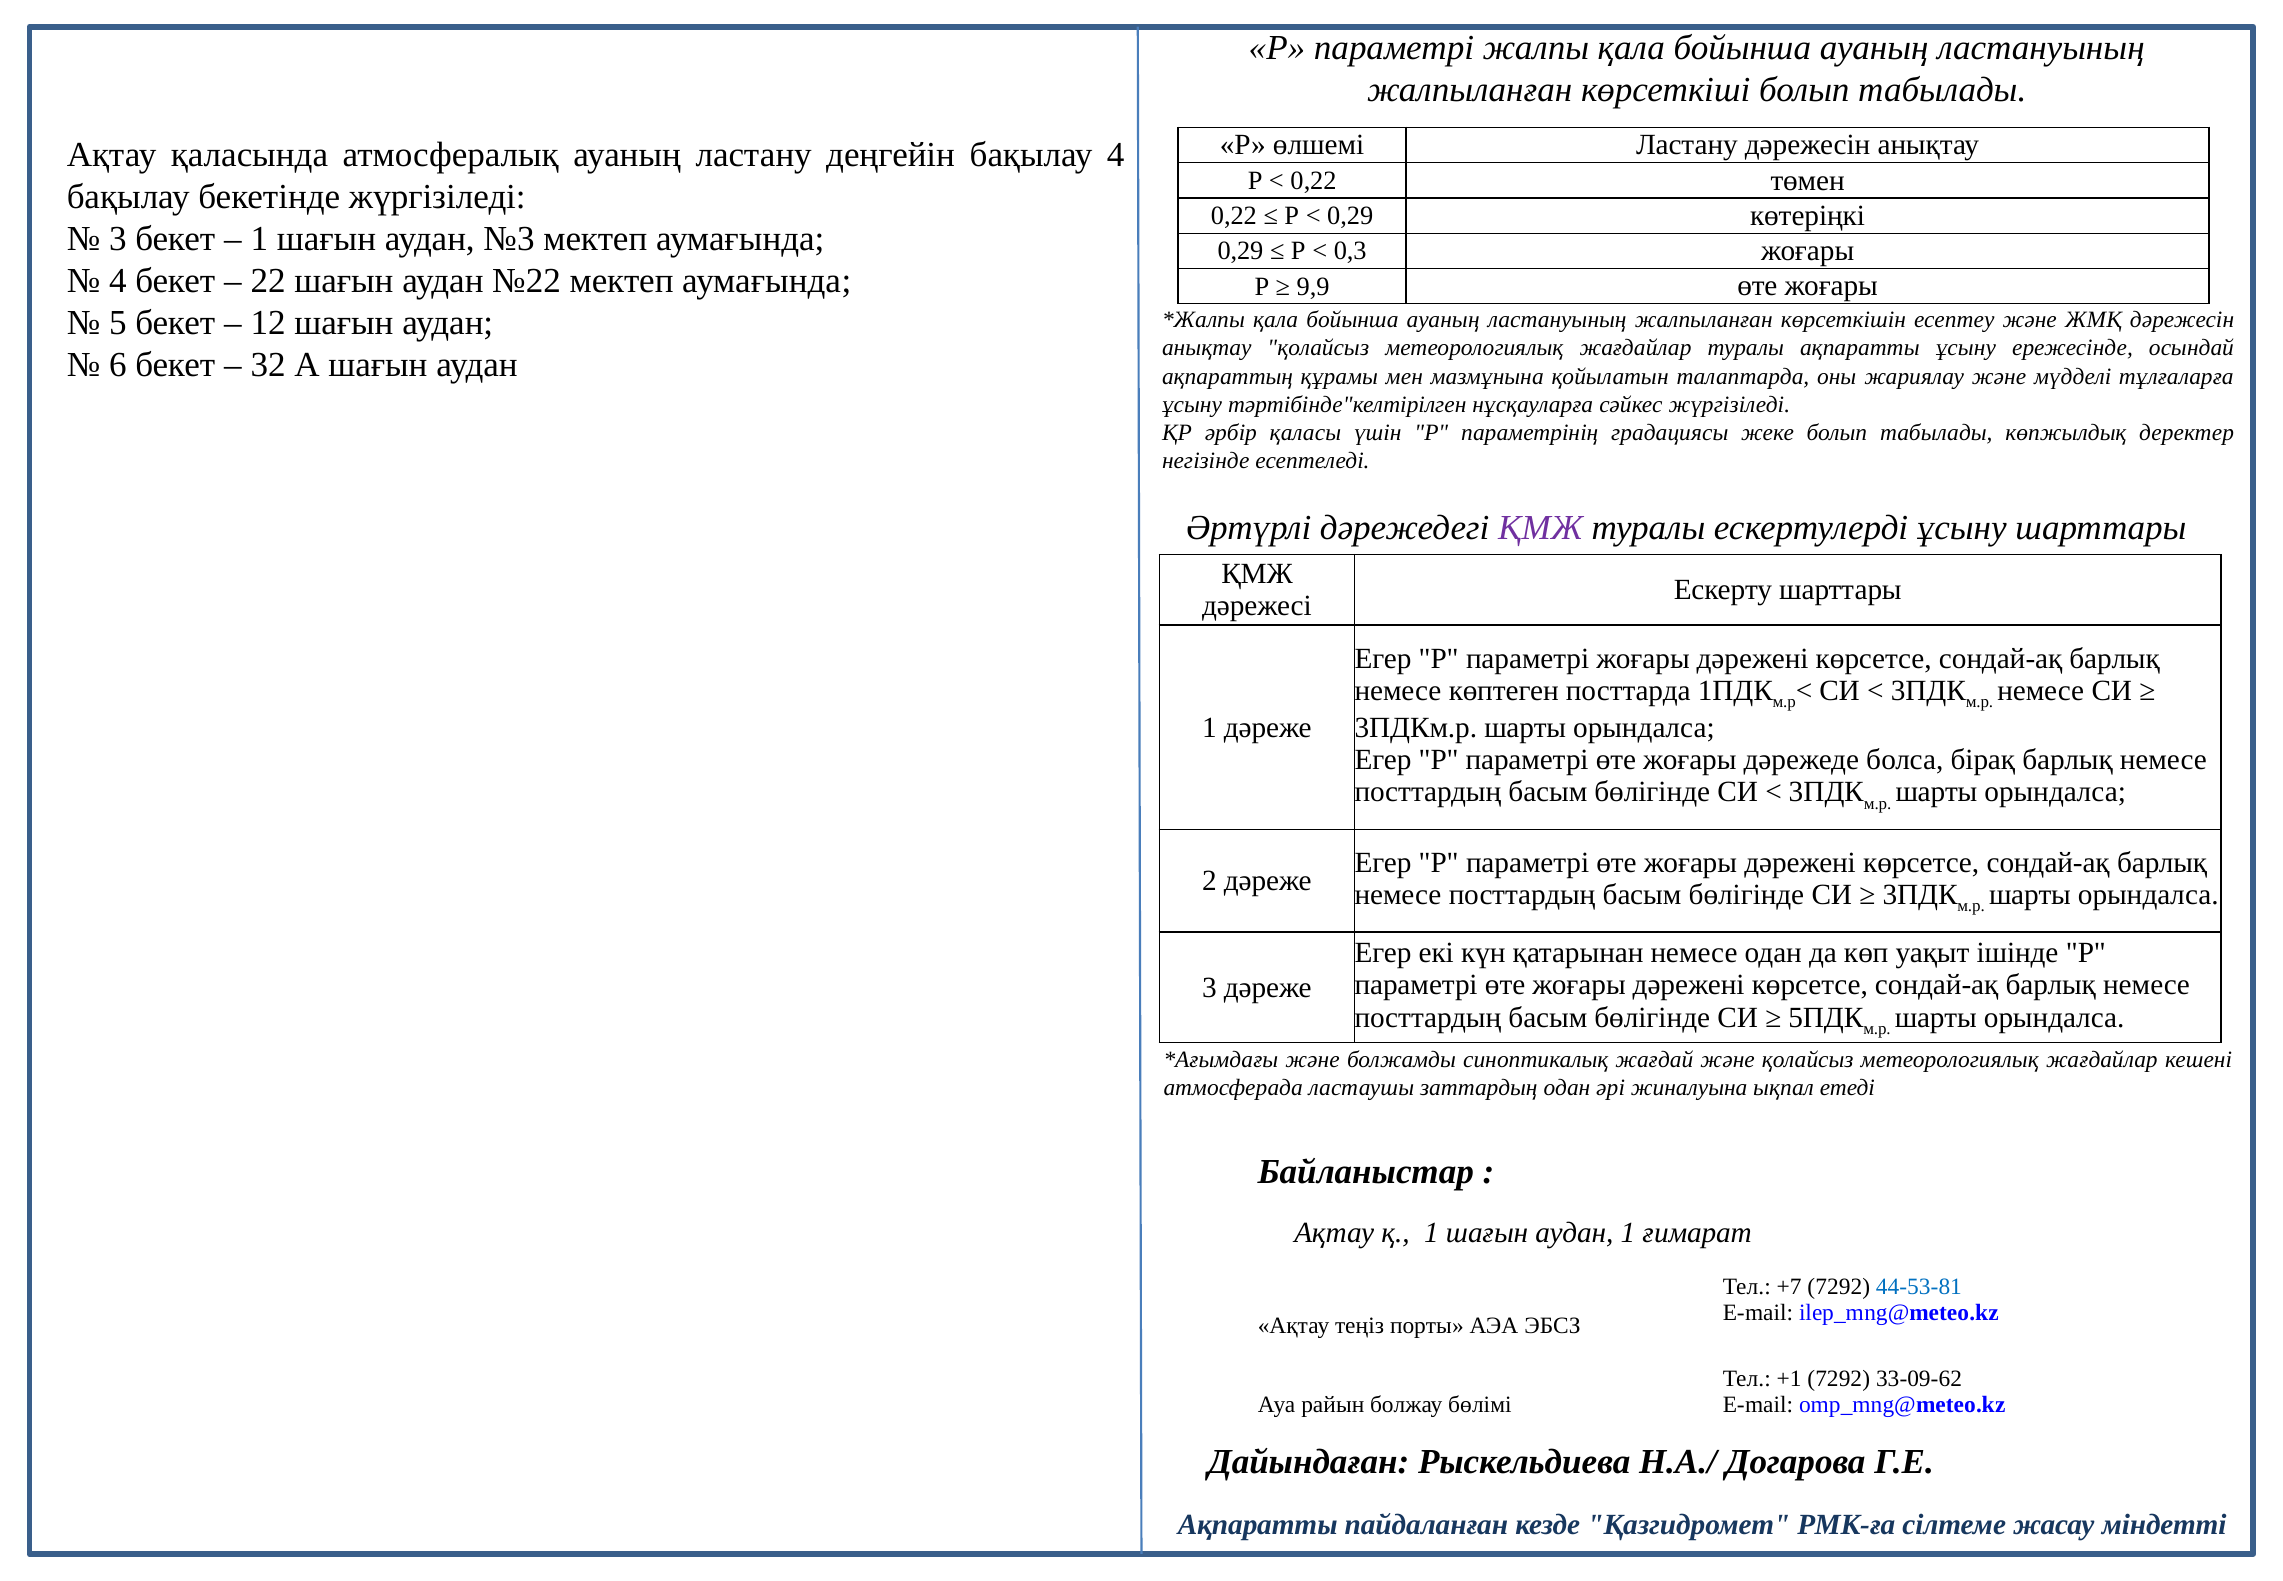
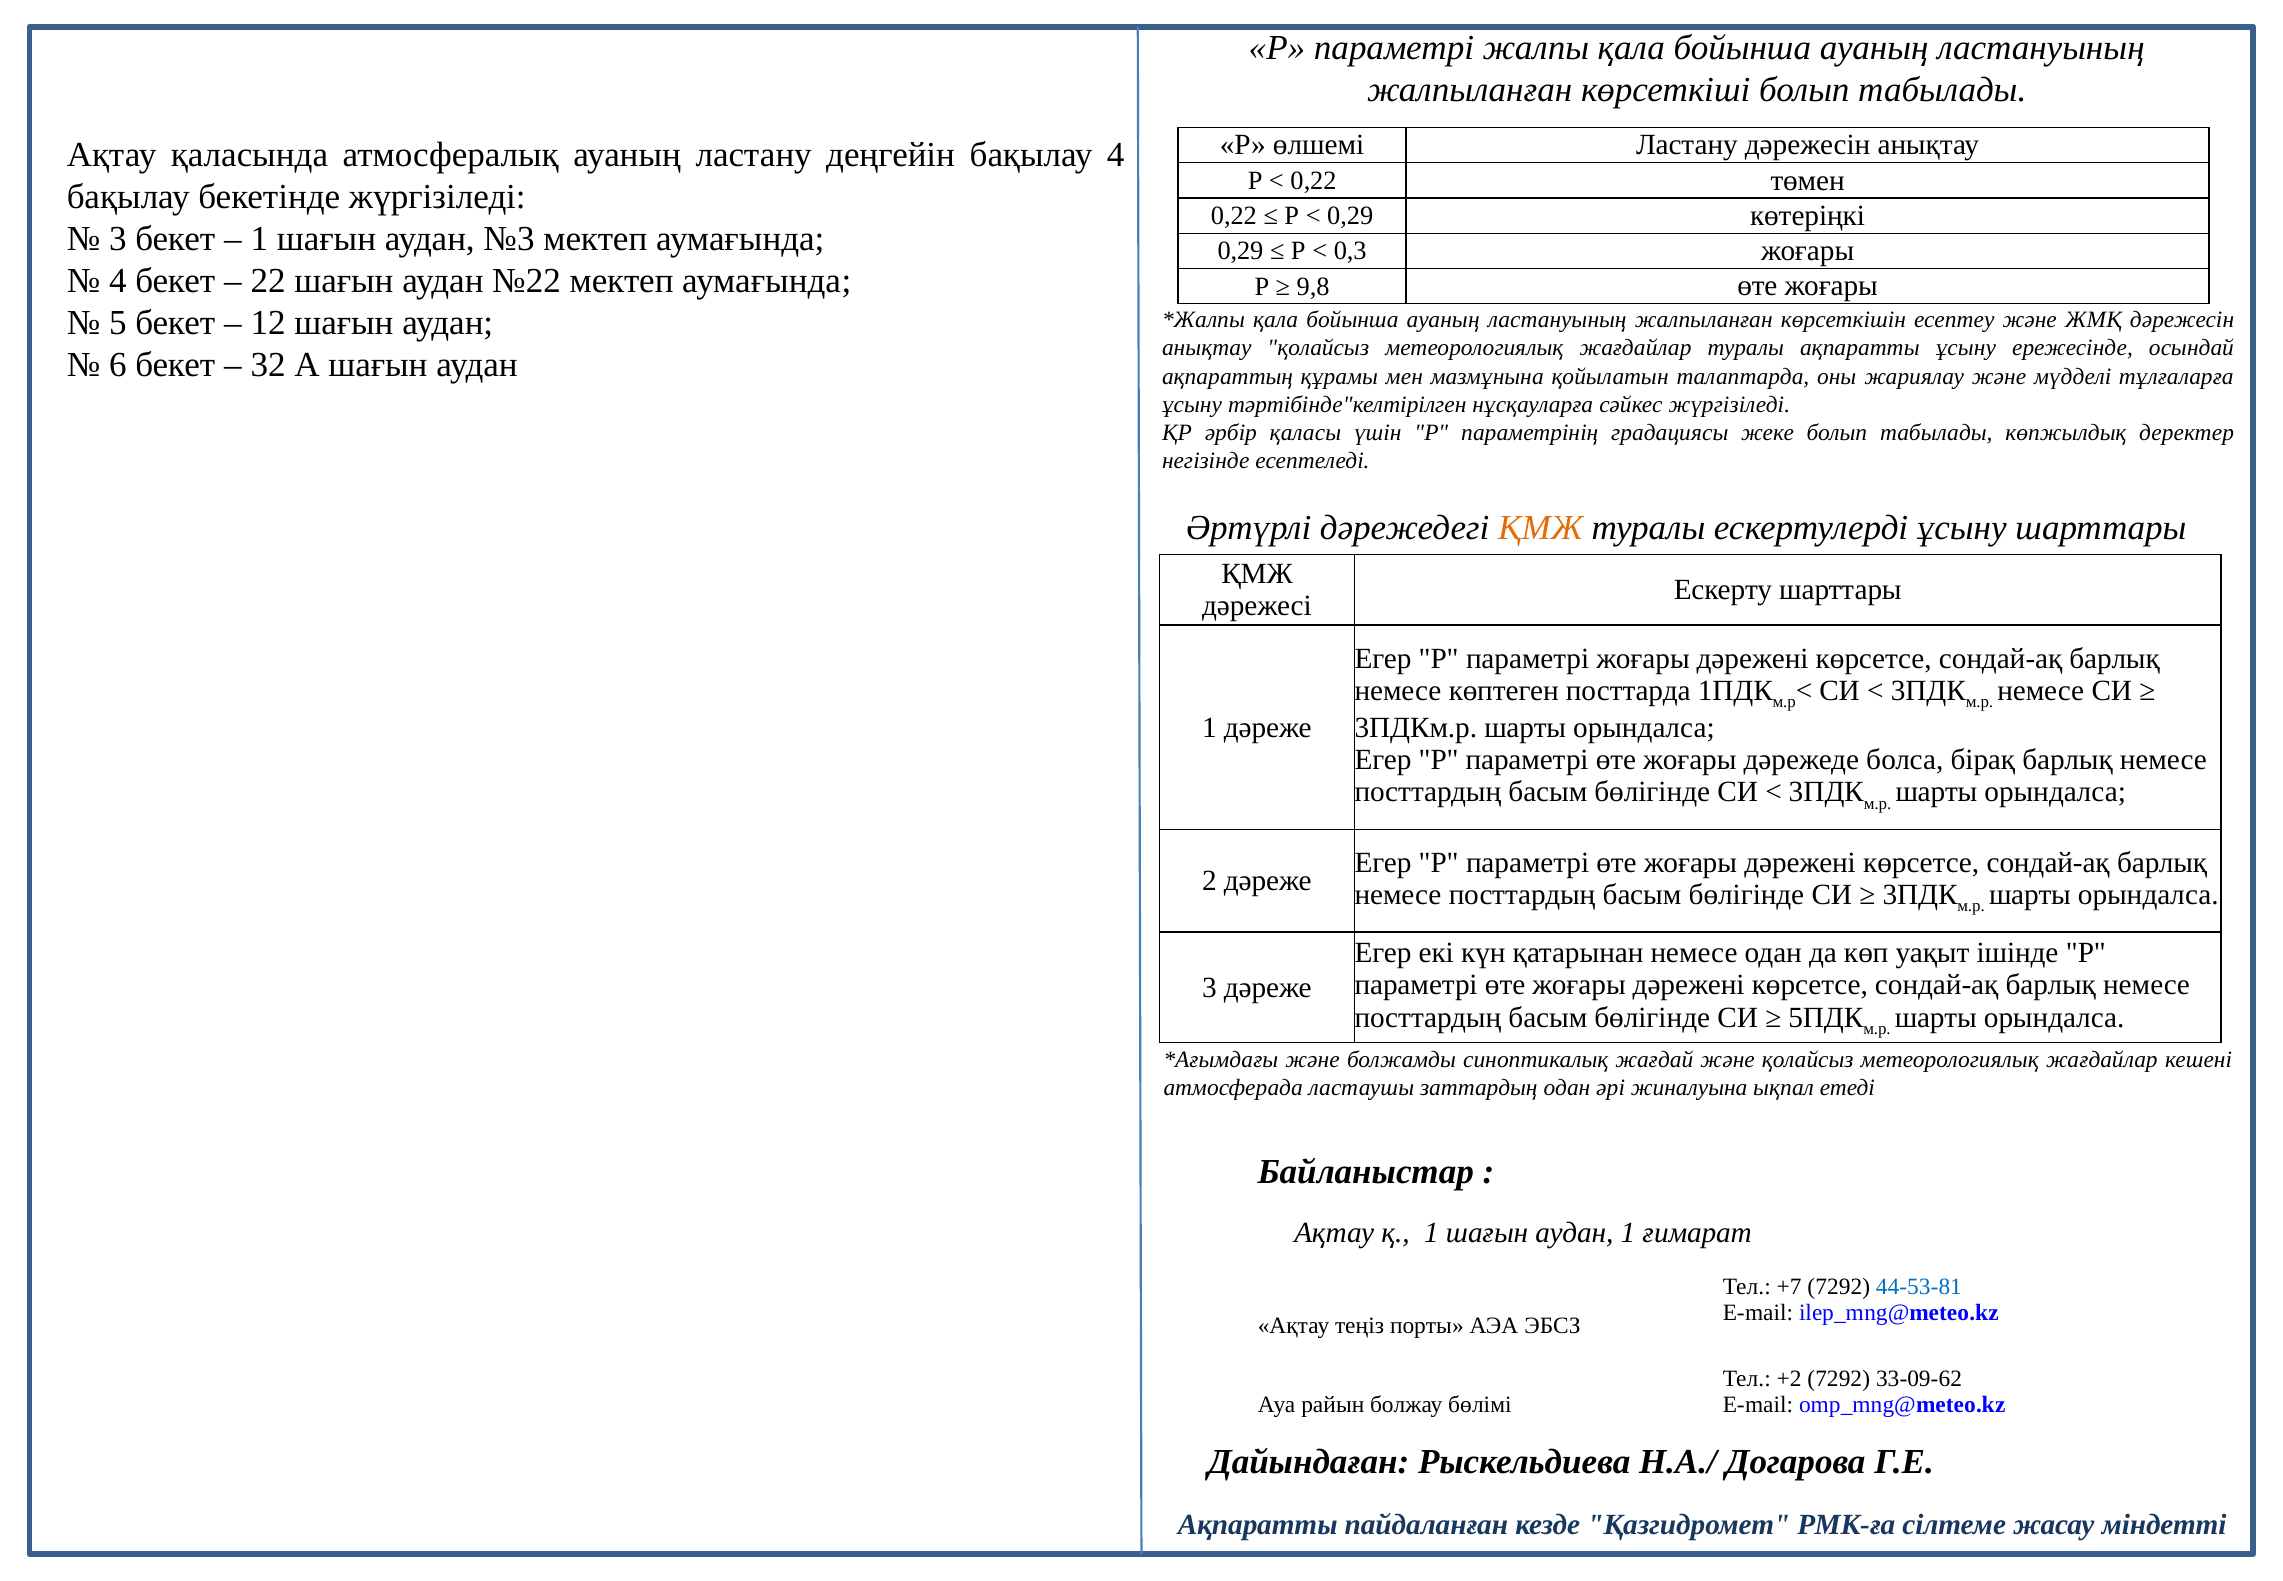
9,9: 9,9 -> 9,8 (1313, 286)
ҚМЖ colour: purple -> orange (1541, 528)
+1: +1 -> +2 (1789, 1379)
